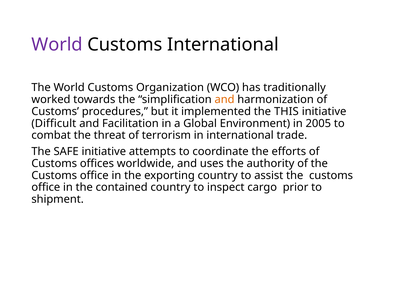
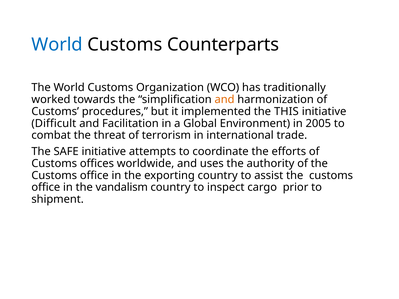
World colour: purple -> blue (57, 45)
Customs International: International -> Counterparts (223, 45)
contained: contained -> vandalism (122, 187)
